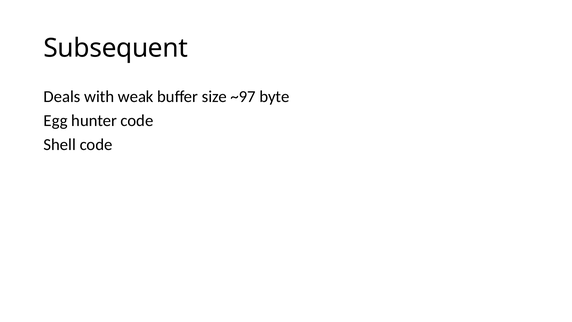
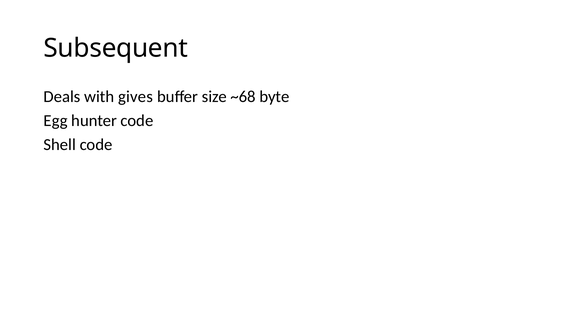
weak: weak -> gives (136, 97)
~97: ~97 -> ~68 (243, 97)
